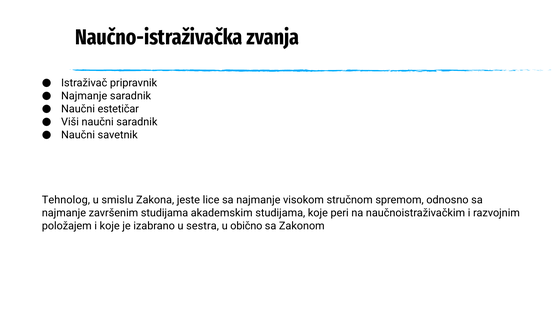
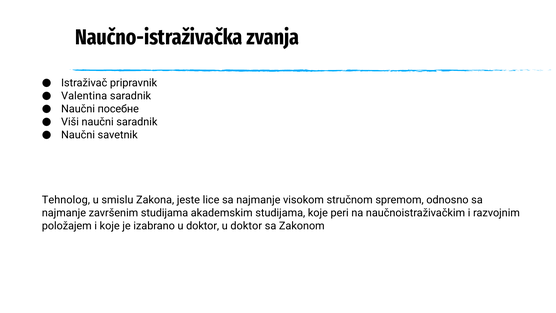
Najmanje: Najmanje -> Valentina (84, 96)
estetičar: estetičar -> посебне (118, 109)
izabrano u sestra: sestra -> doktor (203, 226)
obično: obično -> doktor (246, 226)
